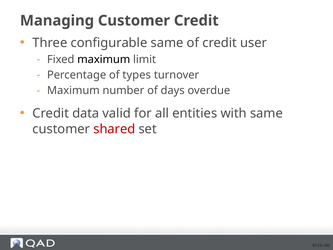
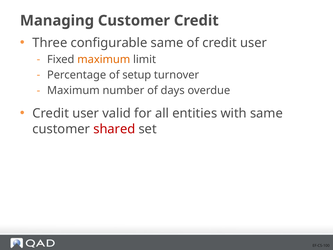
maximum colour: black -> orange (104, 59)
types: types -> setup (137, 75)
data: data -> user (86, 113)
